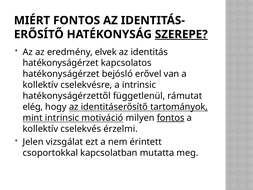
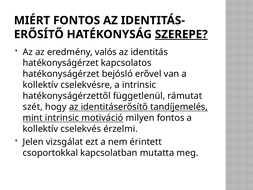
elvek: elvek -> valós (106, 52)
elég: elég -> szét (33, 107)
tartományok: tartományok -> tandíjemelés (179, 107)
fontos underline: present -> none (171, 118)
